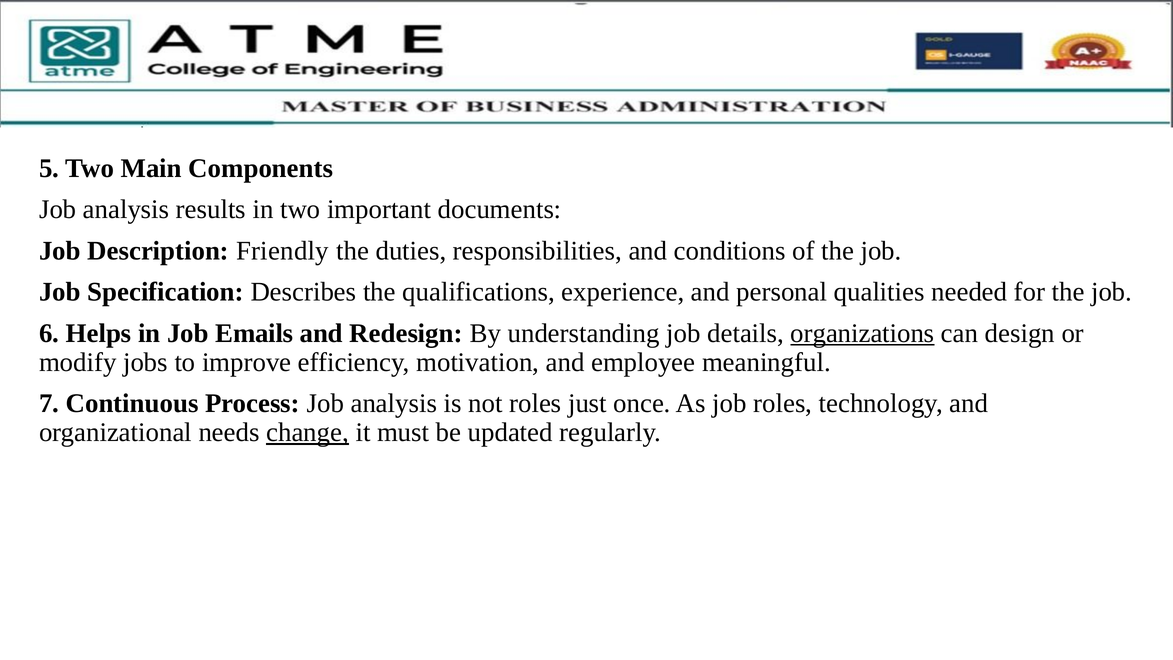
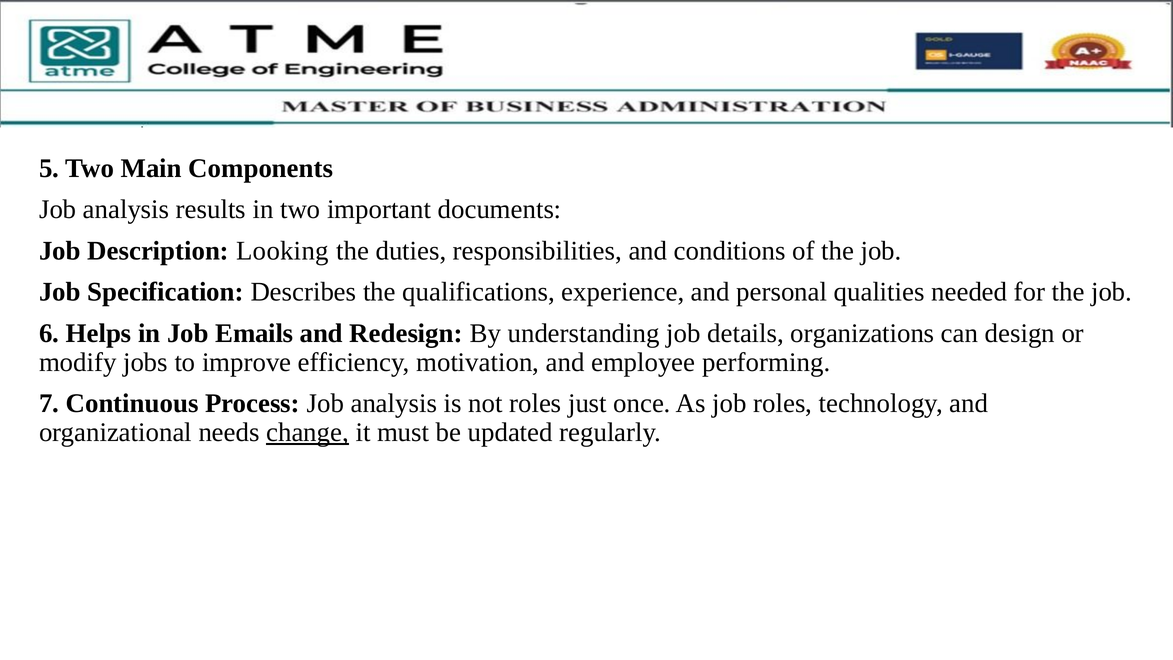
Friendly: Friendly -> Looking (282, 251)
organizations underline: present -> none (862, 333)
meaningful: meaningful -> performing (766, 362)
